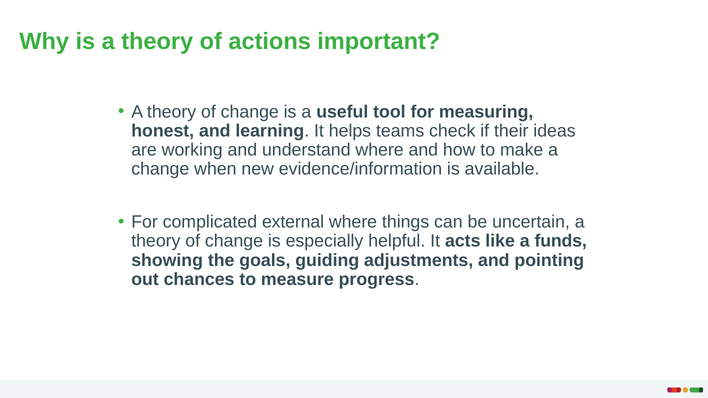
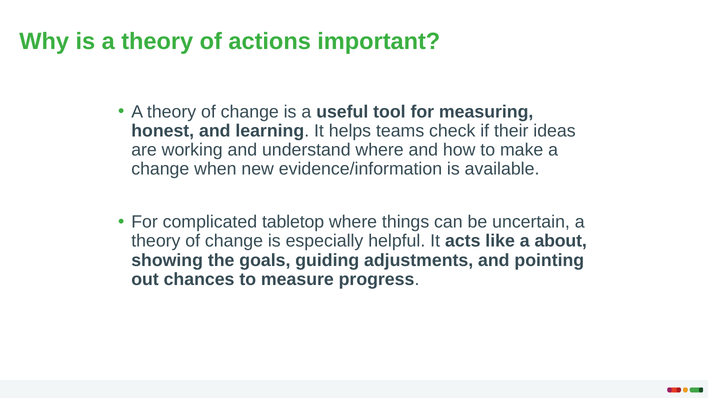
external: external -> tabletop (293, 222)
funds: funds -> about (561, 241)
